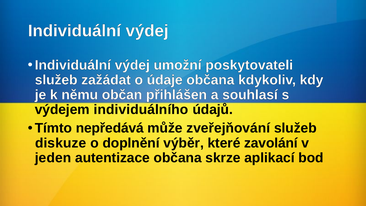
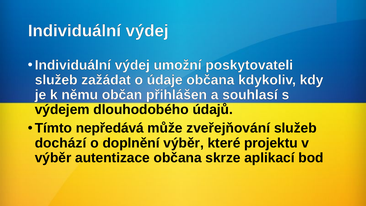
individuálního: individuálního -> dlouhodobého (141, 109)
diskuze: diskuze -> dochází (61, 143)
zavolání: zavolání -> projektu (271, 143)
jeden: jeden -> výběr (53, 158)
